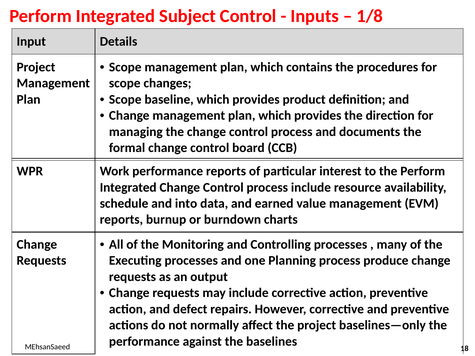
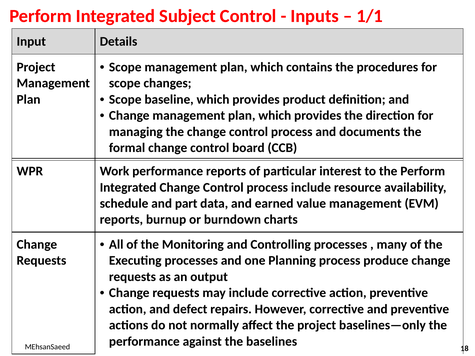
1/8: 1/8 -> 1/1 (370, 16)
into: into -> part (186, 204)
